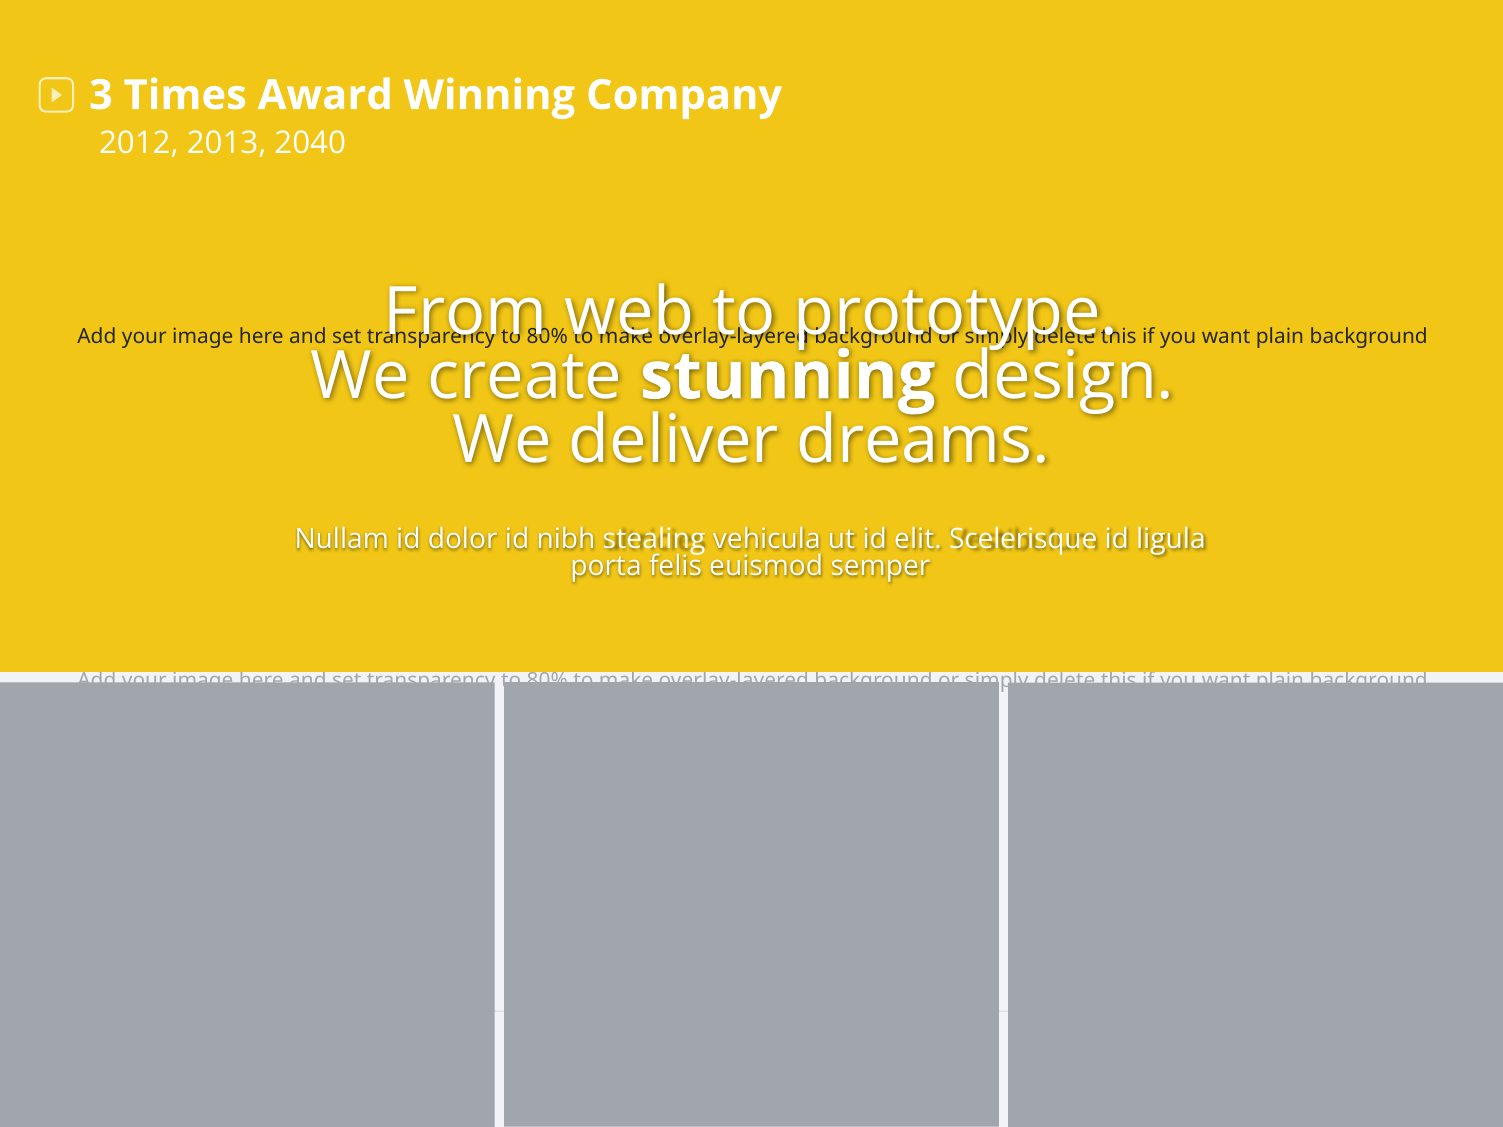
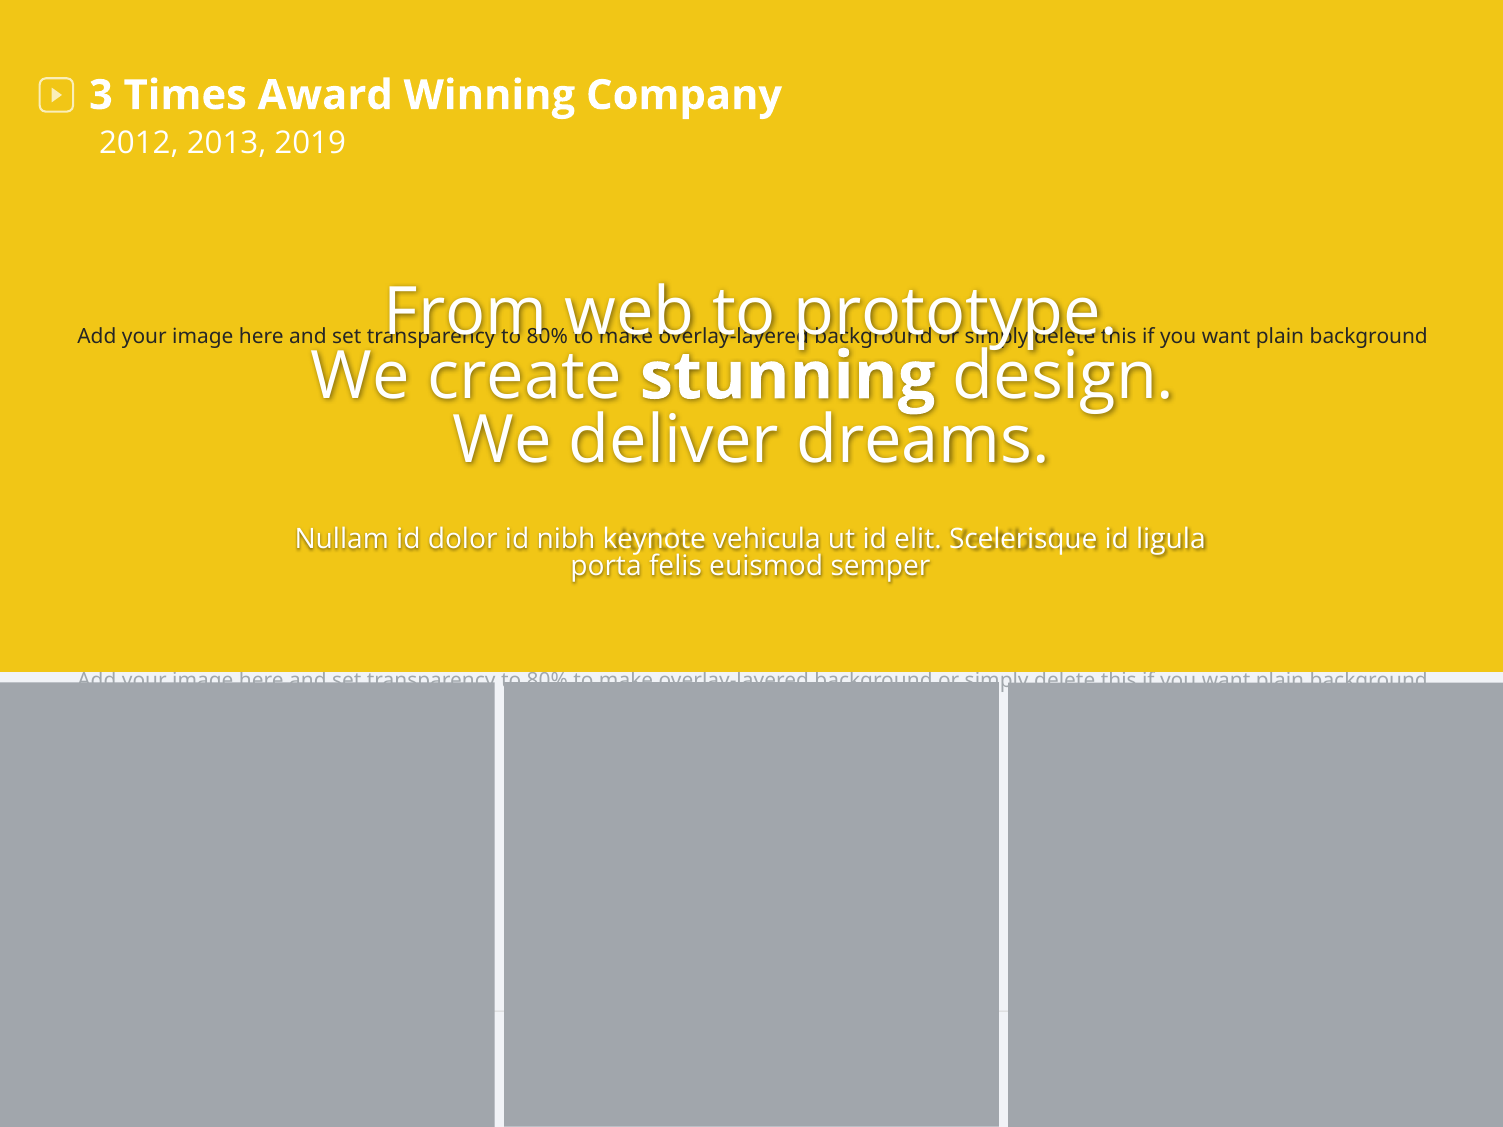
2040: 2040 -> 2019 (310, 144)
stealing: stealing -> keynote (654, 539)
